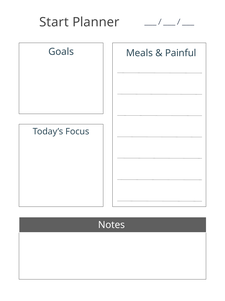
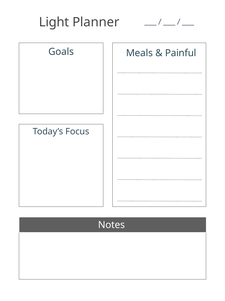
Start: Start -> Light (54, 22)
